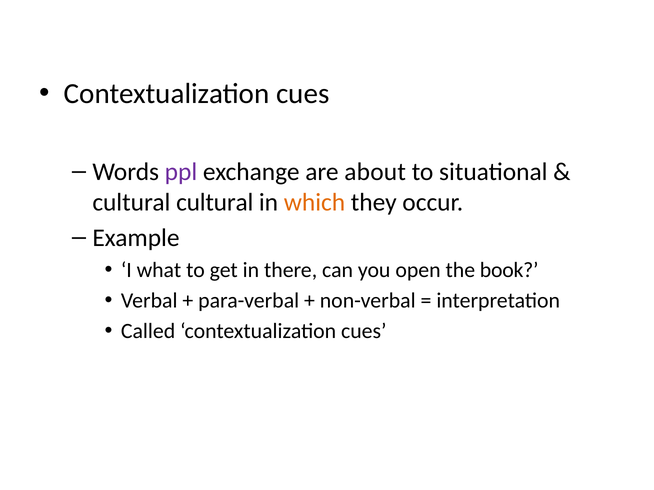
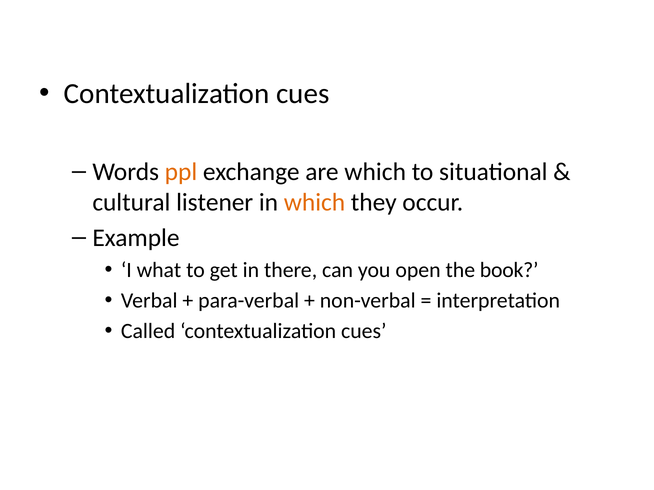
ppl colour: purple -> orange (181, 172)
are about: about -> which (375, 172)
cultural cultural: cultural -> listener (215, 202)
